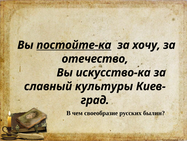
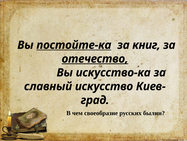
хочу: хочу -> книг (146, 45)
отечество underline: none -> present (95, 59)
культуры: культуры -> искусство (104, 86)
